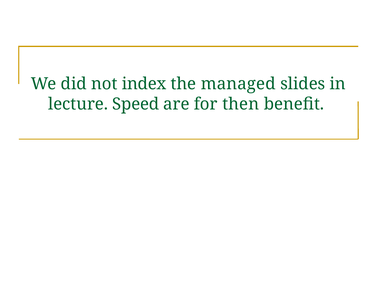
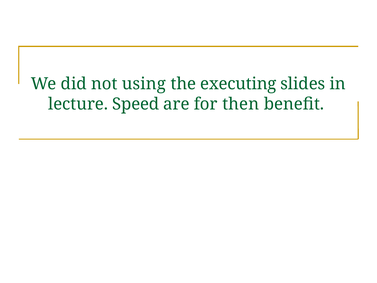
index: index -> using (144, 84)
managed: managed -> executing (238, 84)
